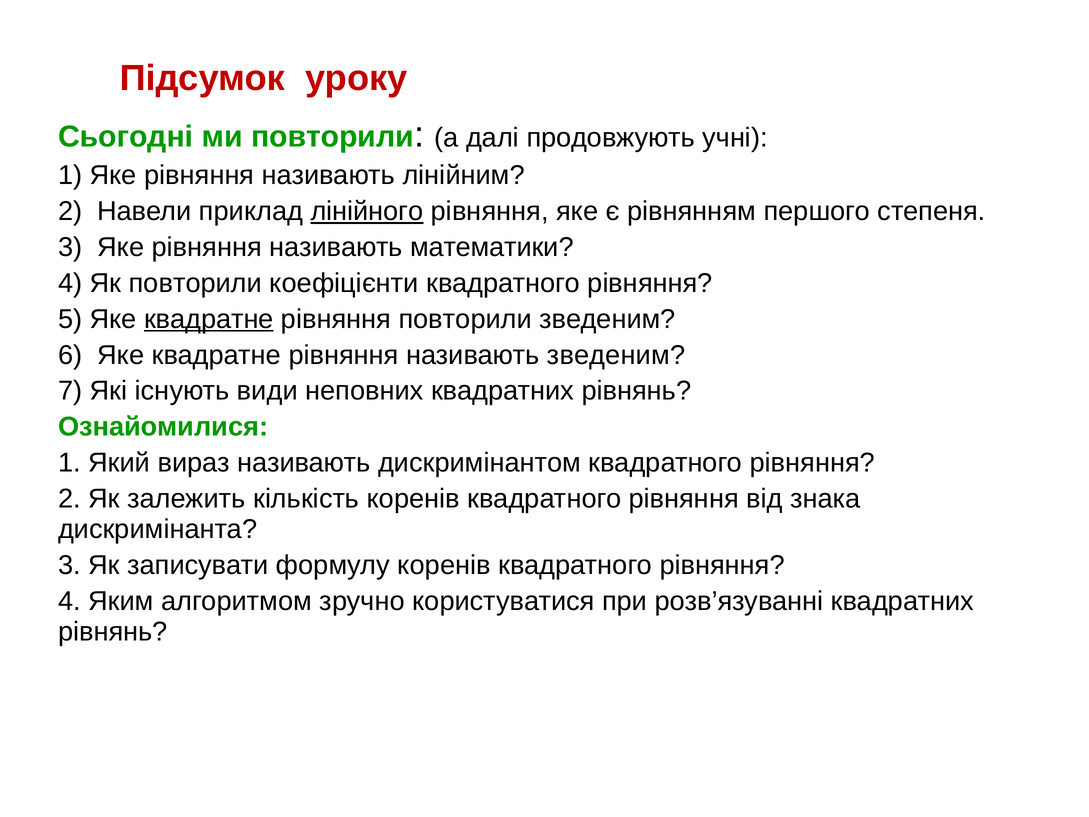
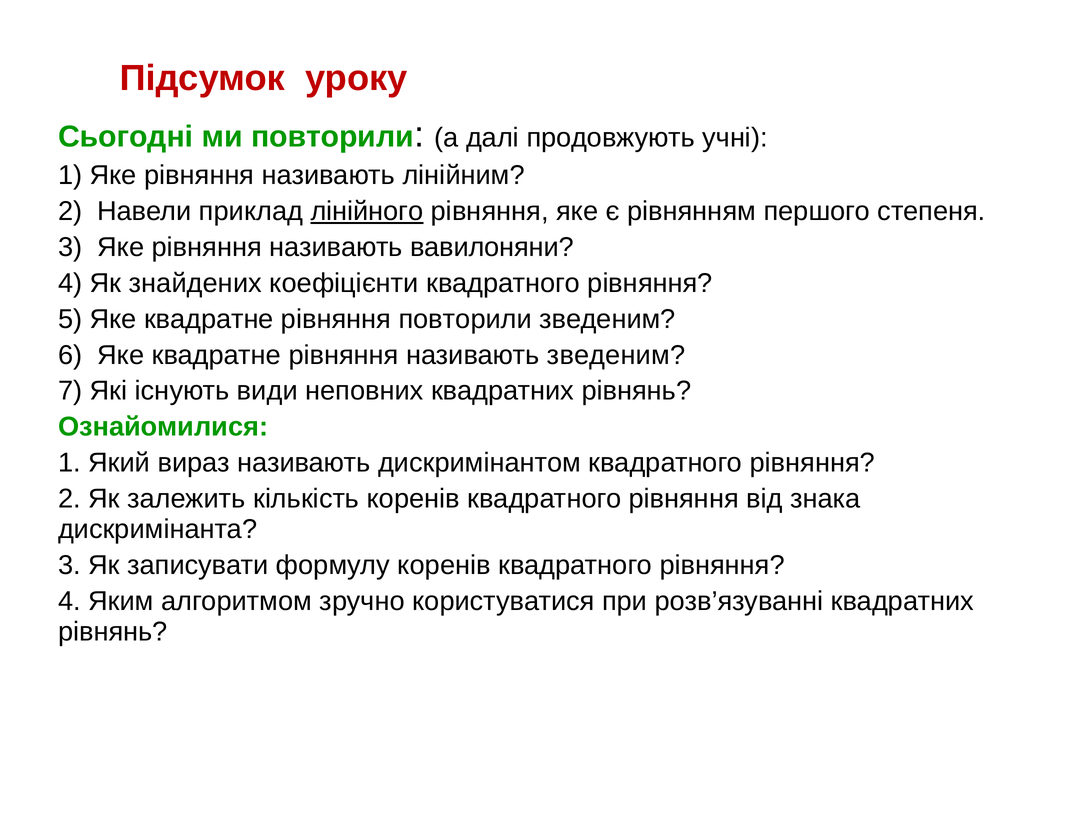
математики: математики -> вавилоняни (492, 247)
Як повторили: повторили -> знайдених (195, 283)
квадратне underline: present -> none (209, 319)
